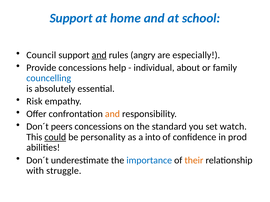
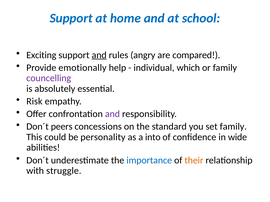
Council: Council -> Exciting (41, 55)
especially: especially -> compared (196, 55)
Provide concessions: concessions -> emotionally (82, 68)
about: about -> which (188, 68)
councelling colour: blue -> purple (49, 78)
and colour: orange -> purple (112, 114)
set watch: watch -> family (233, 127)
could underline: present -> none (55, 137)
prod: prod -> wide (238, 137)
